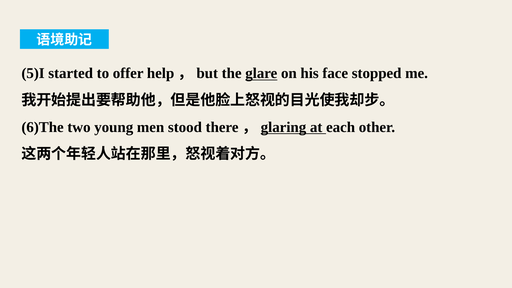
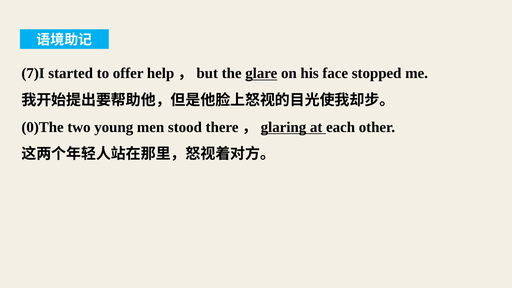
5)I: 5)I -> 7)I (33, 73)
6)The: 6)The -> 0)The (43, 127)
